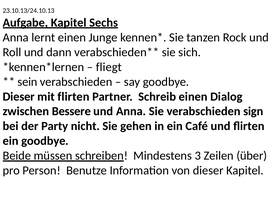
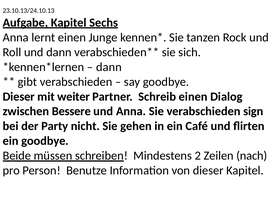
fliegt: fliegt -> dann (109, 67)
sein: sein -> gibt (27, 82)
mit flirten: flirten -> weiter (74, 96)
3: 3 -> 2 (198, 156)
über: über -> nach (252, 156)
